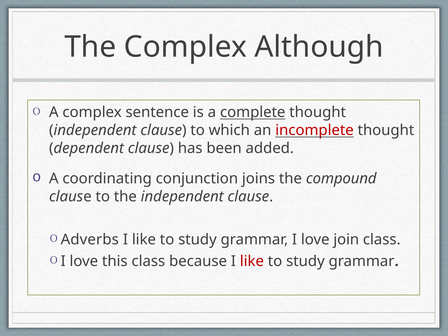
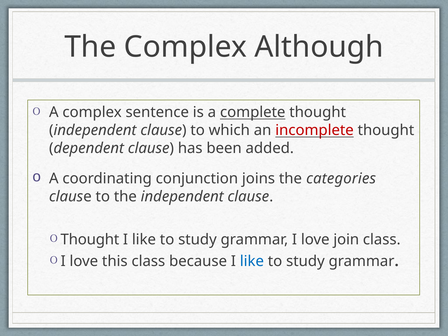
compound: compound -> categories (341, 178)
Adverbs: Adverbs -> Thought (90, 239)
like colour: red -> blue (252, 261)
